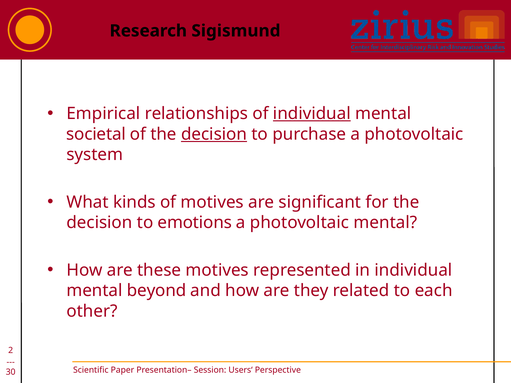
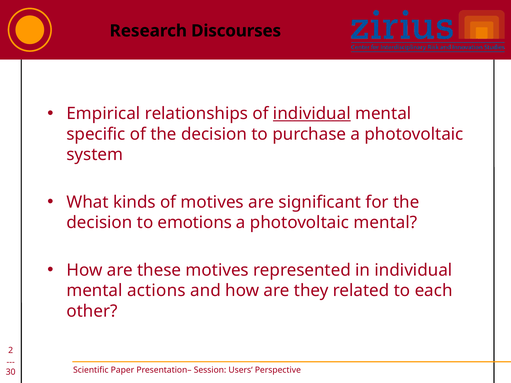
Sigismund: Sigismund -> Discourses (236, 31)
societal: societal -> specific (96, 134)
decision underline: present -> none (214, 134)
beyond: beyond -> actions (156, 291)
